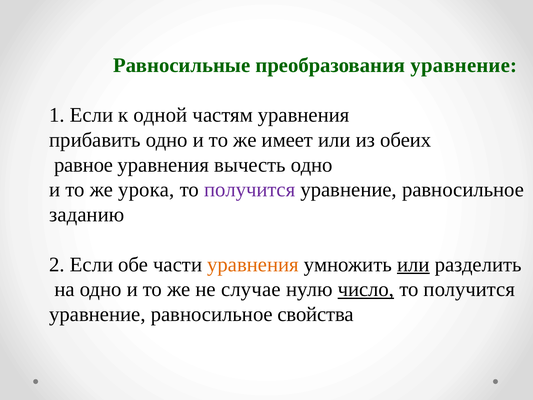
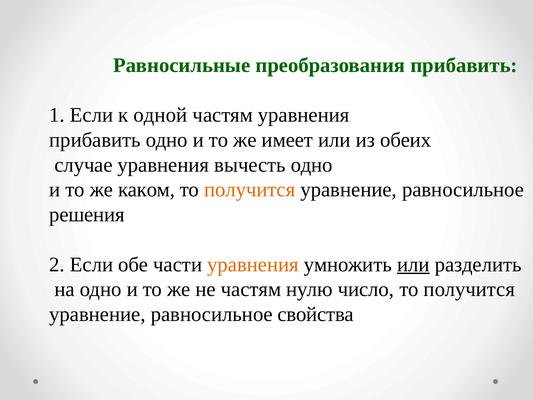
преобразования уравнение: уравнение -> прибавить (464, 65)
равное: равное -> случае (84, 165)
урока: урока -> каком (147, 190)
получится colour: purple -> orange (250, 190)
заданию: заданию -> решения (87, 215)
не случае: случае -> частям (251, 289)
число underline: present -> none (366, 289)
